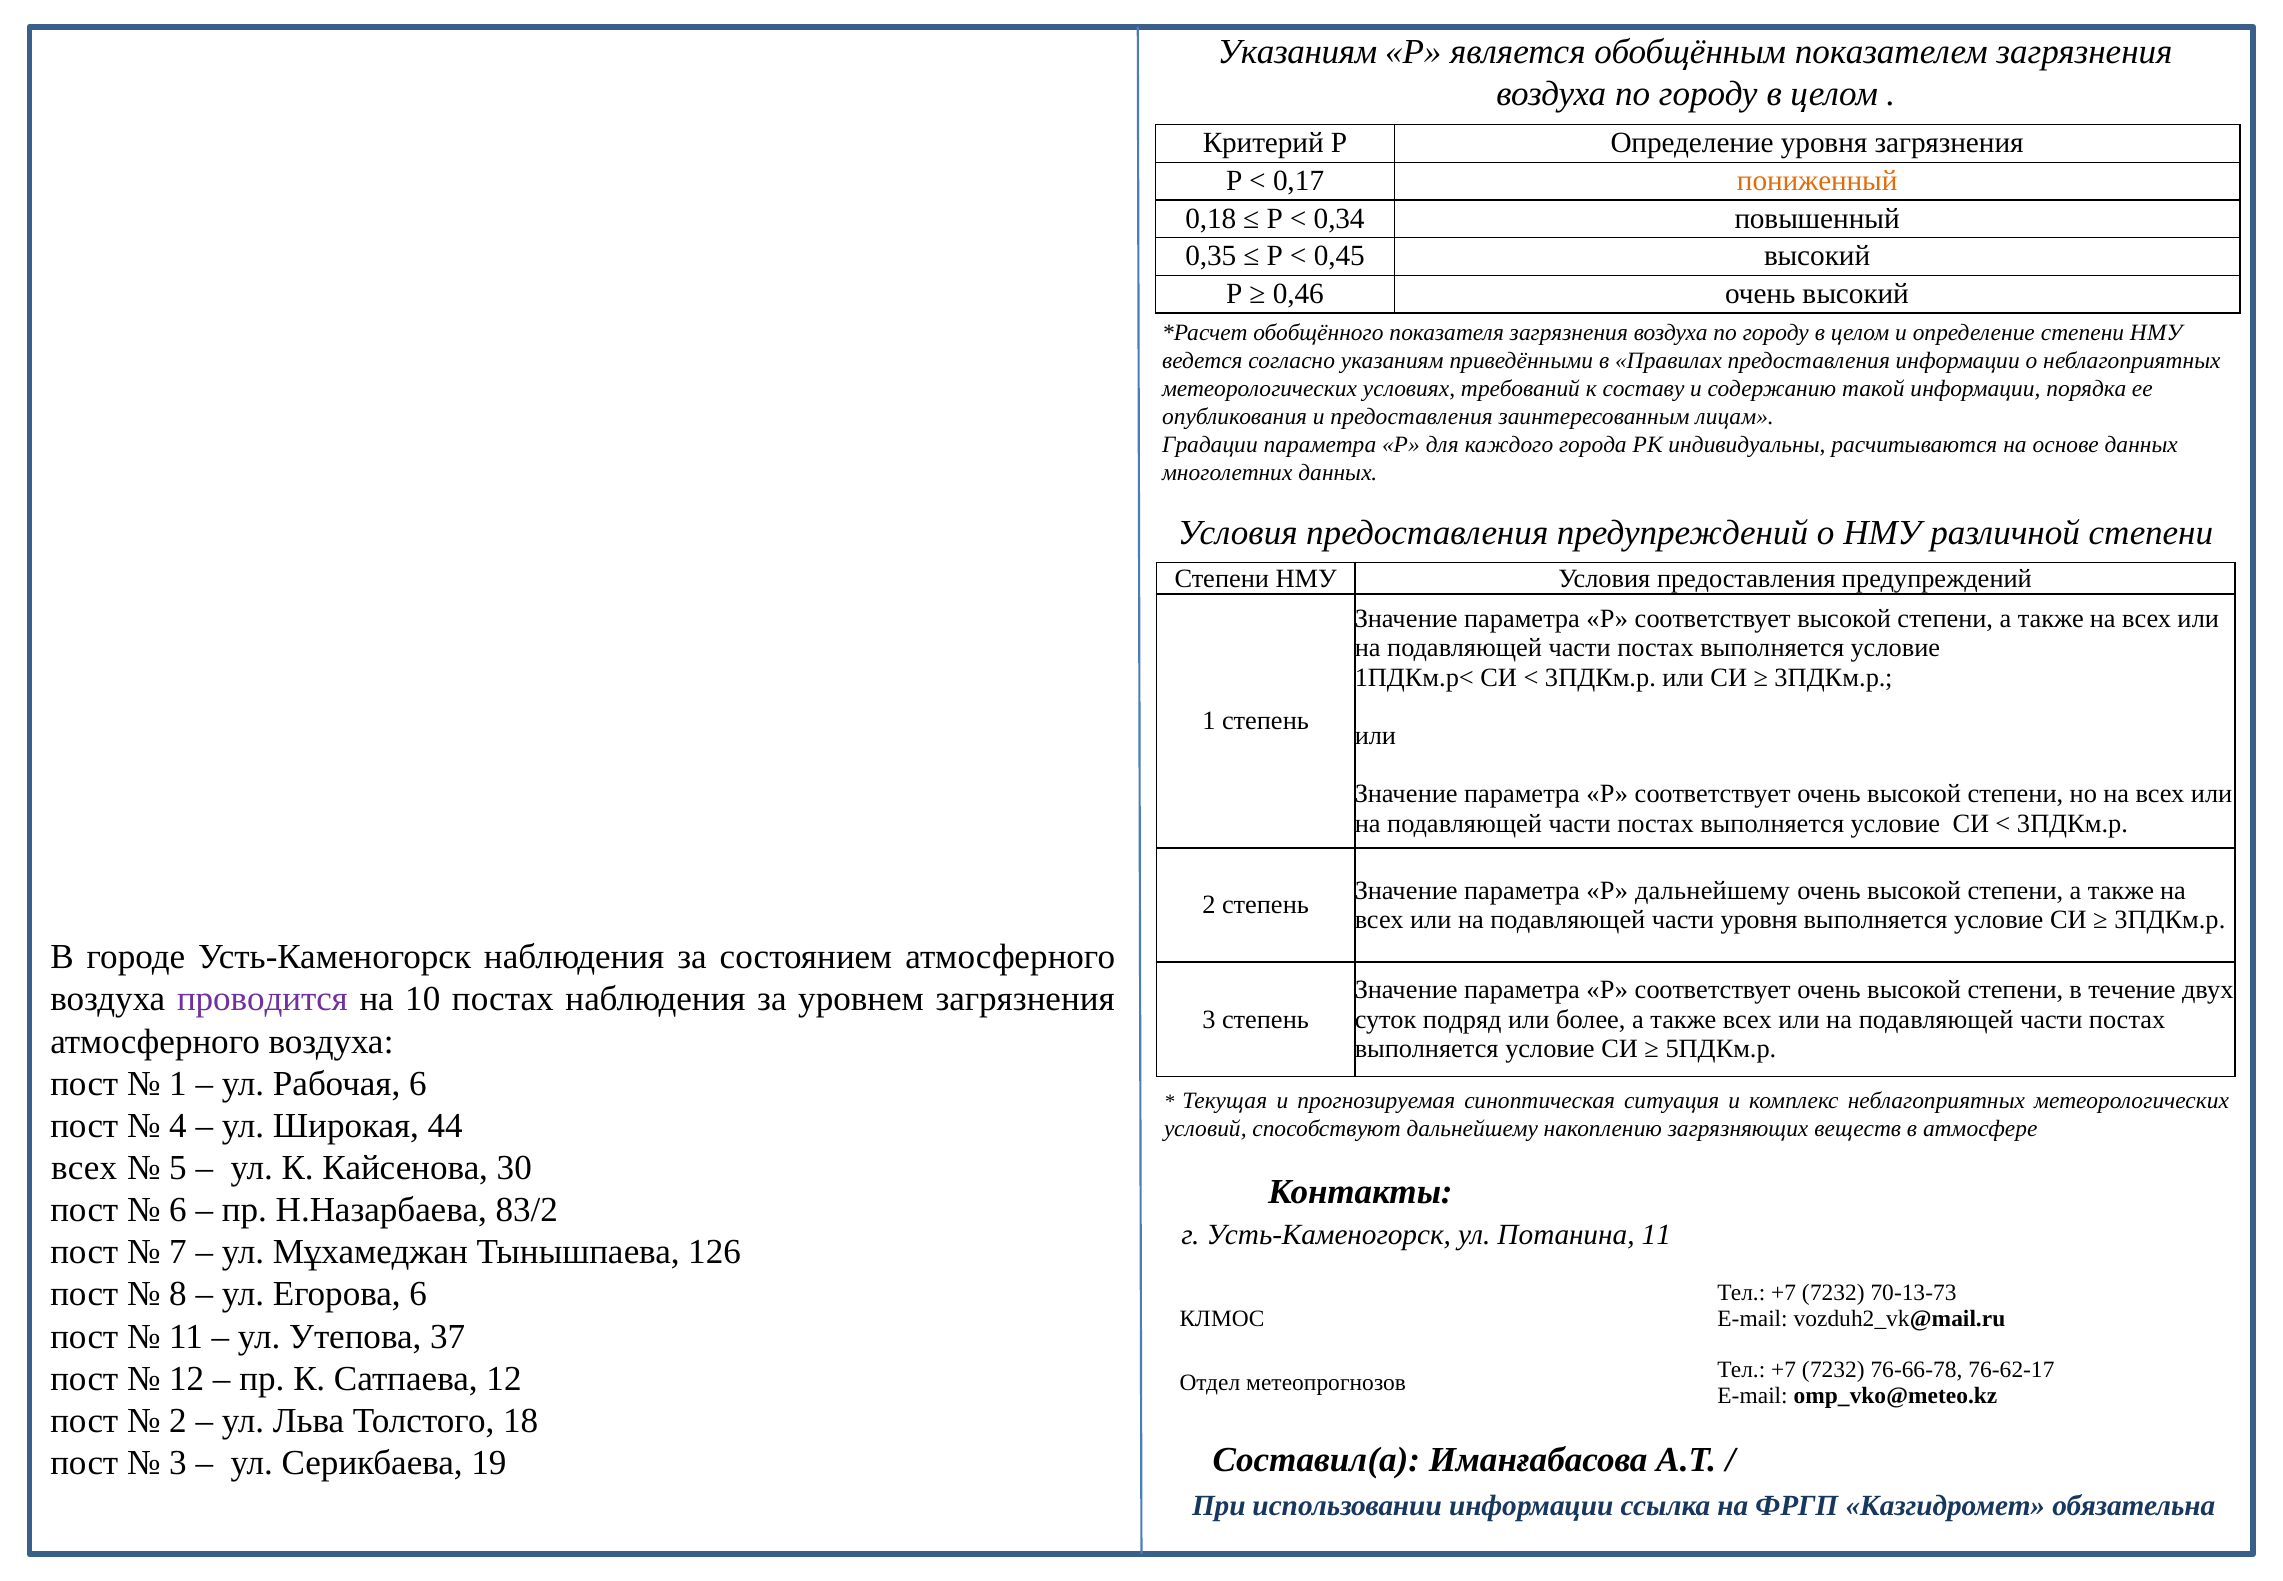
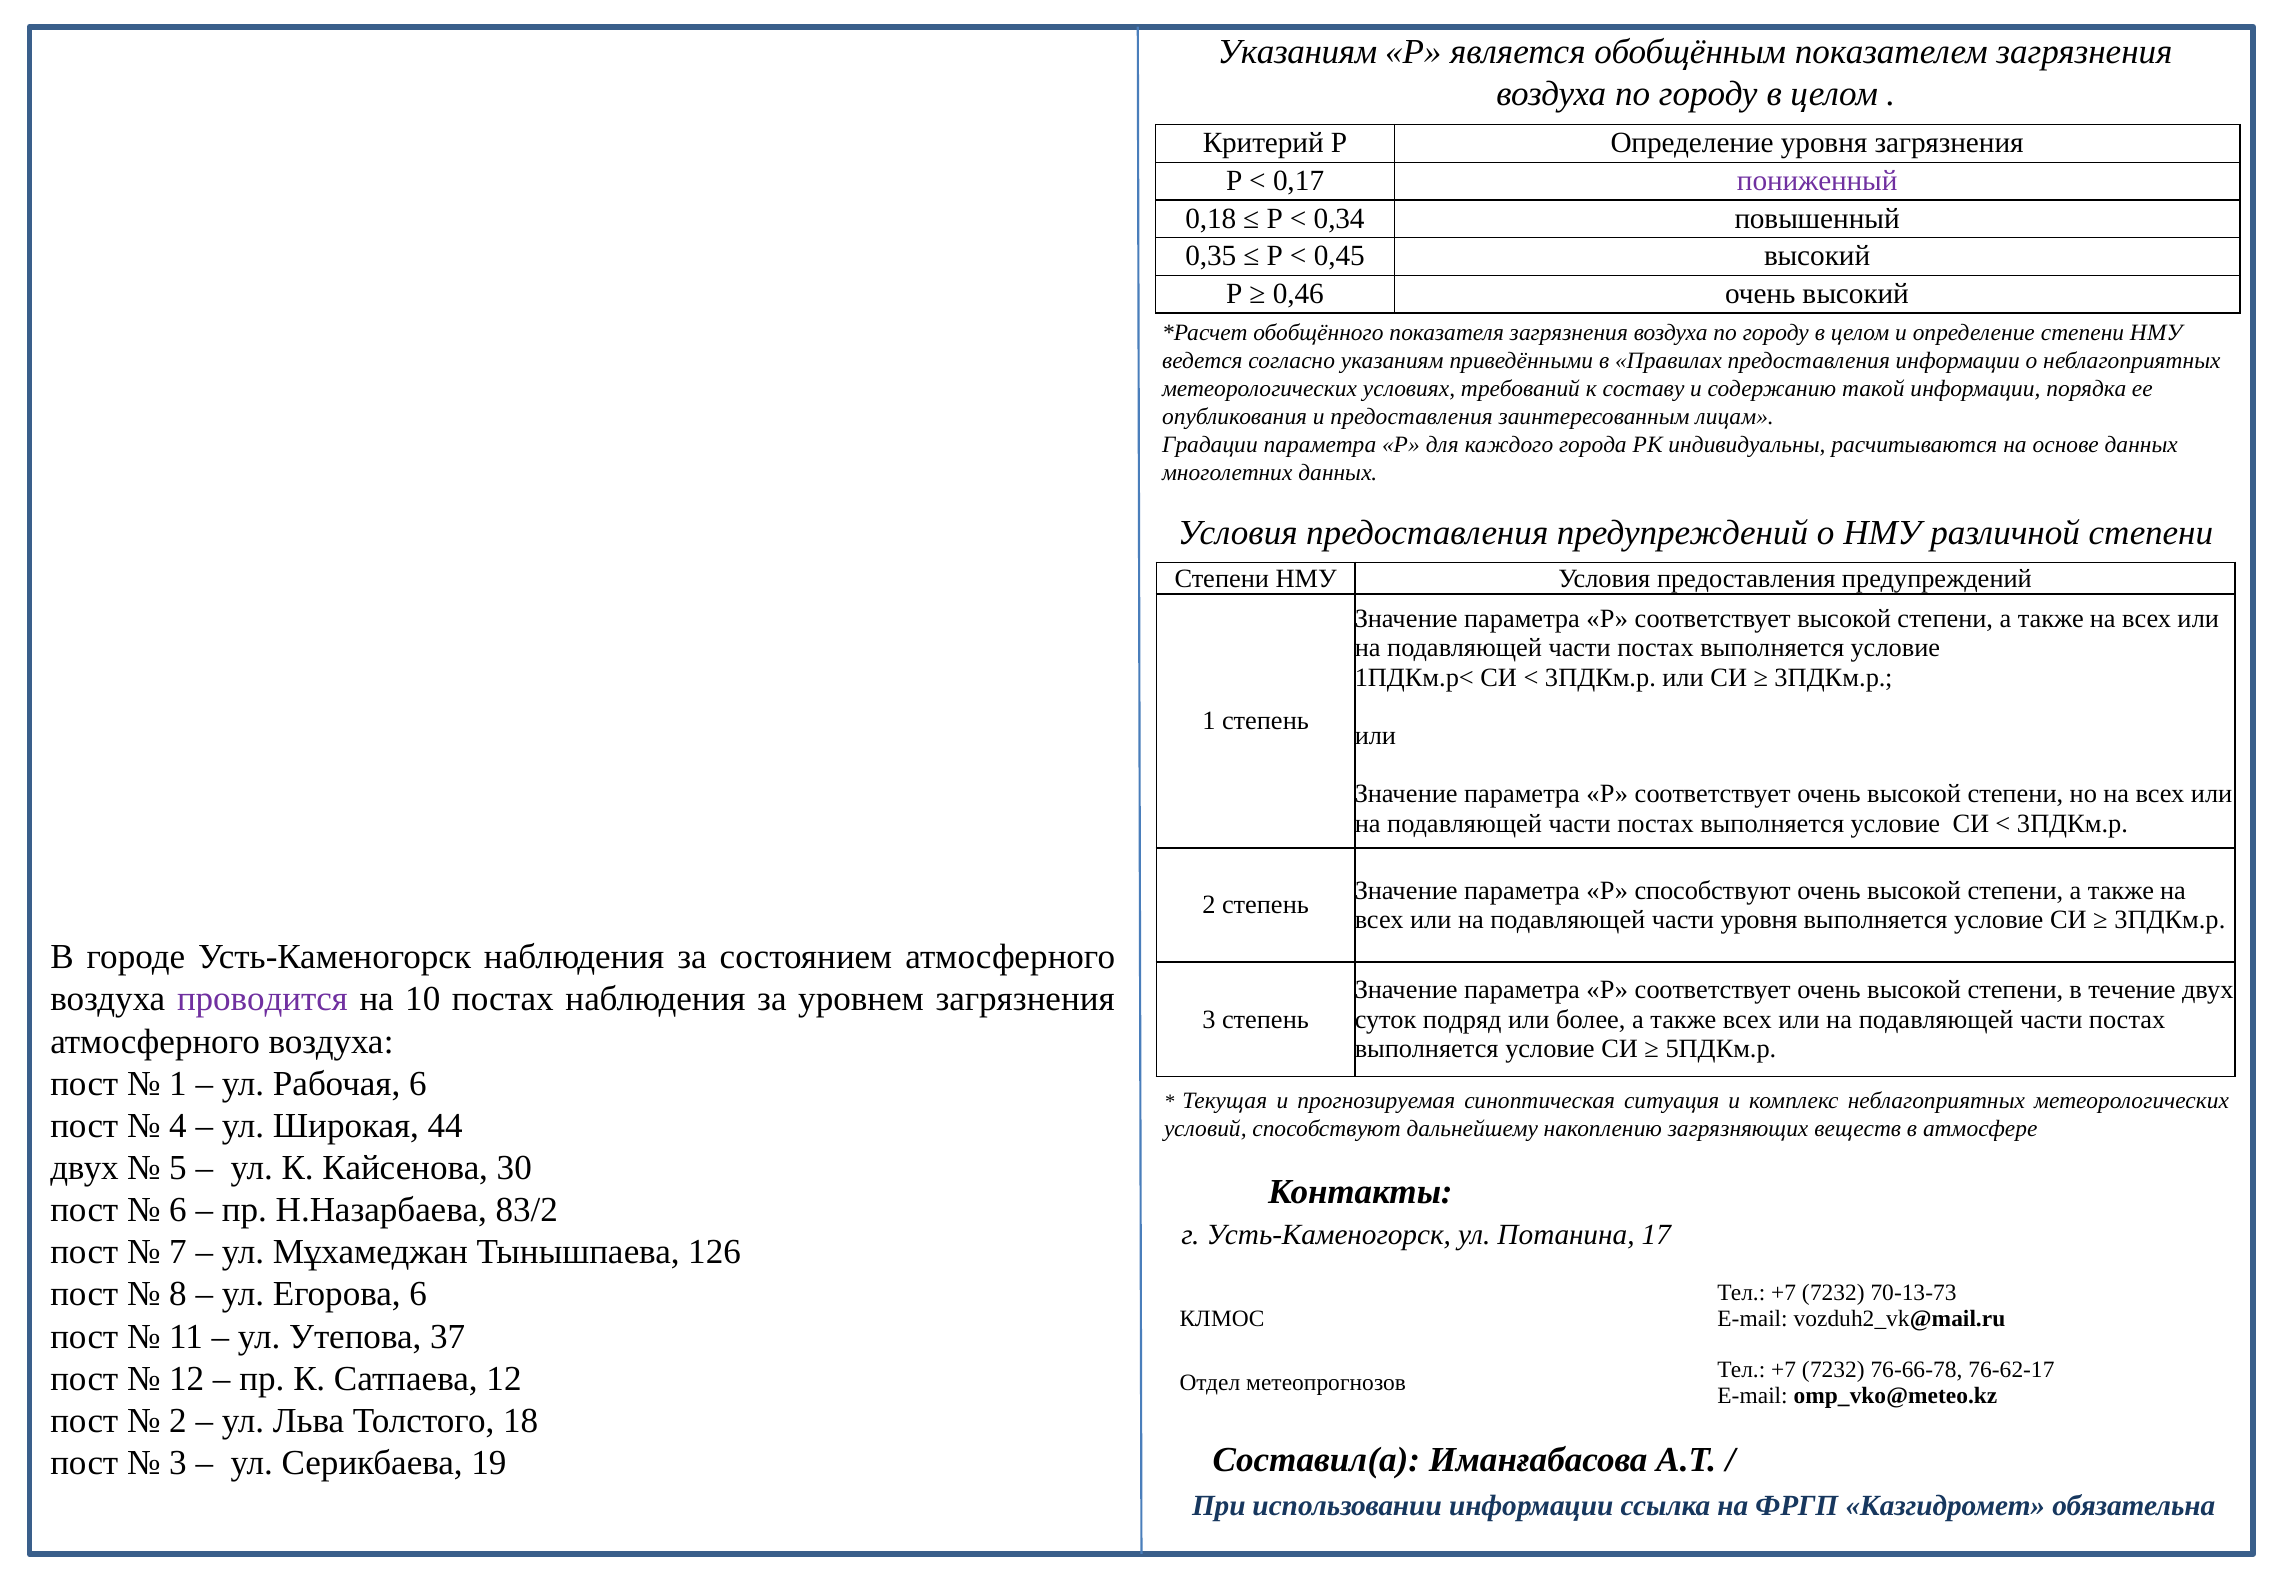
пониженный colour: orange -> purple (1817, 181)
Р дальнейшему: дальнейшему -> способствуют (1713, 890)
всех: всех -> двух (84, 1168)
Потанина 11: 11 -> 17 (1656, 1234)
